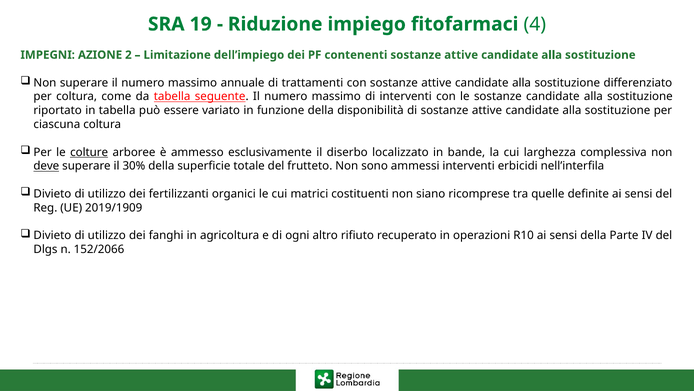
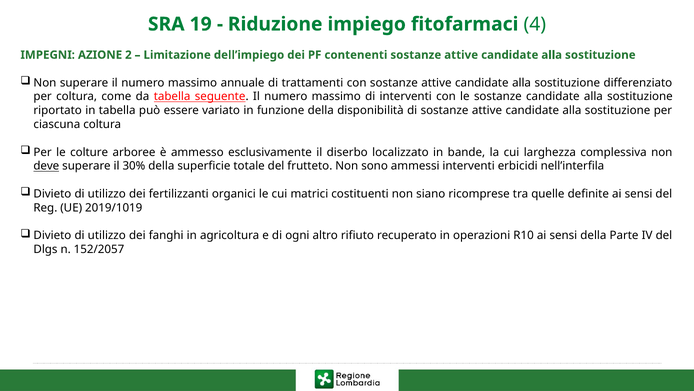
colture underline: present -> none (89, 152)
2019/1909: 2019/1909 -> 2019/1019 (114, 208)
152/2066: 152/2066 -> 152/2057 (99, 249)
